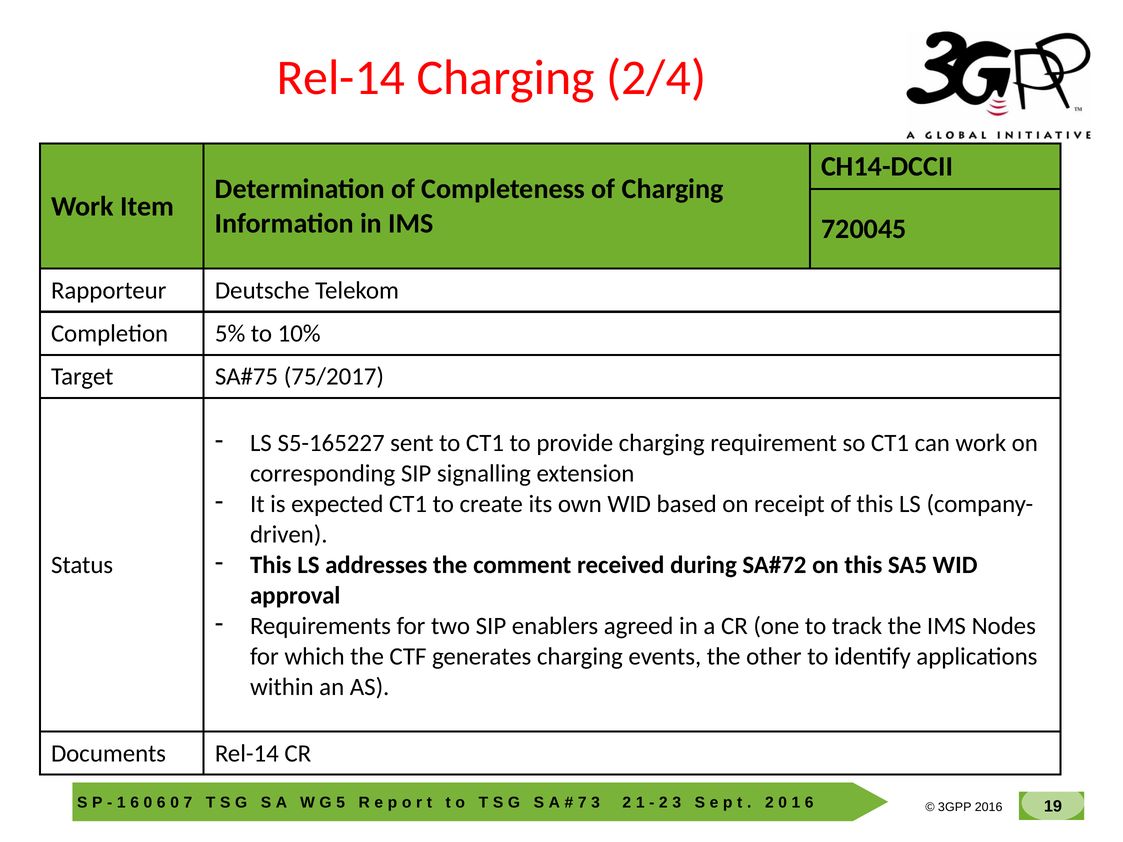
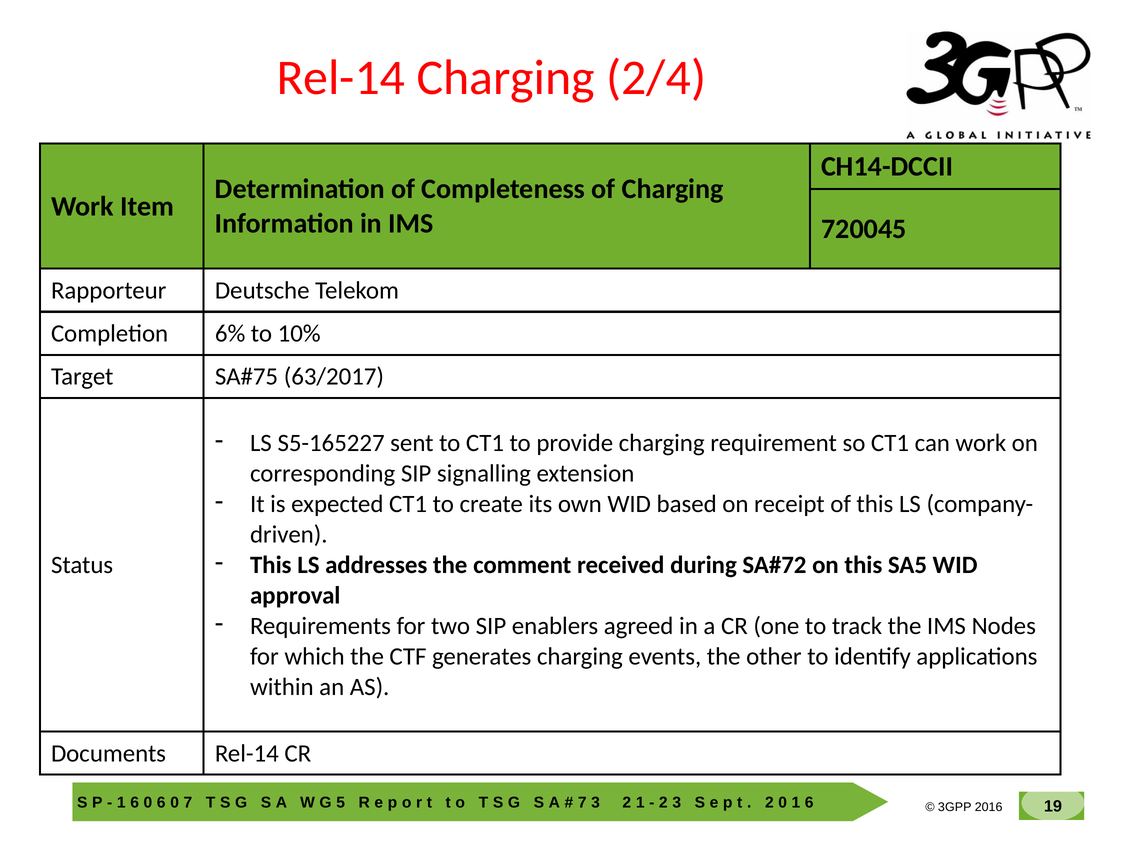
5%: 5% -> 6% (230, 334)
75/2017: 75/2017 -> 63/2017 (334, 377)
